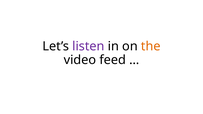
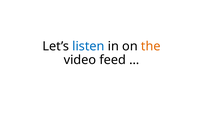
listen colour: purple -> blue (88, 46)
